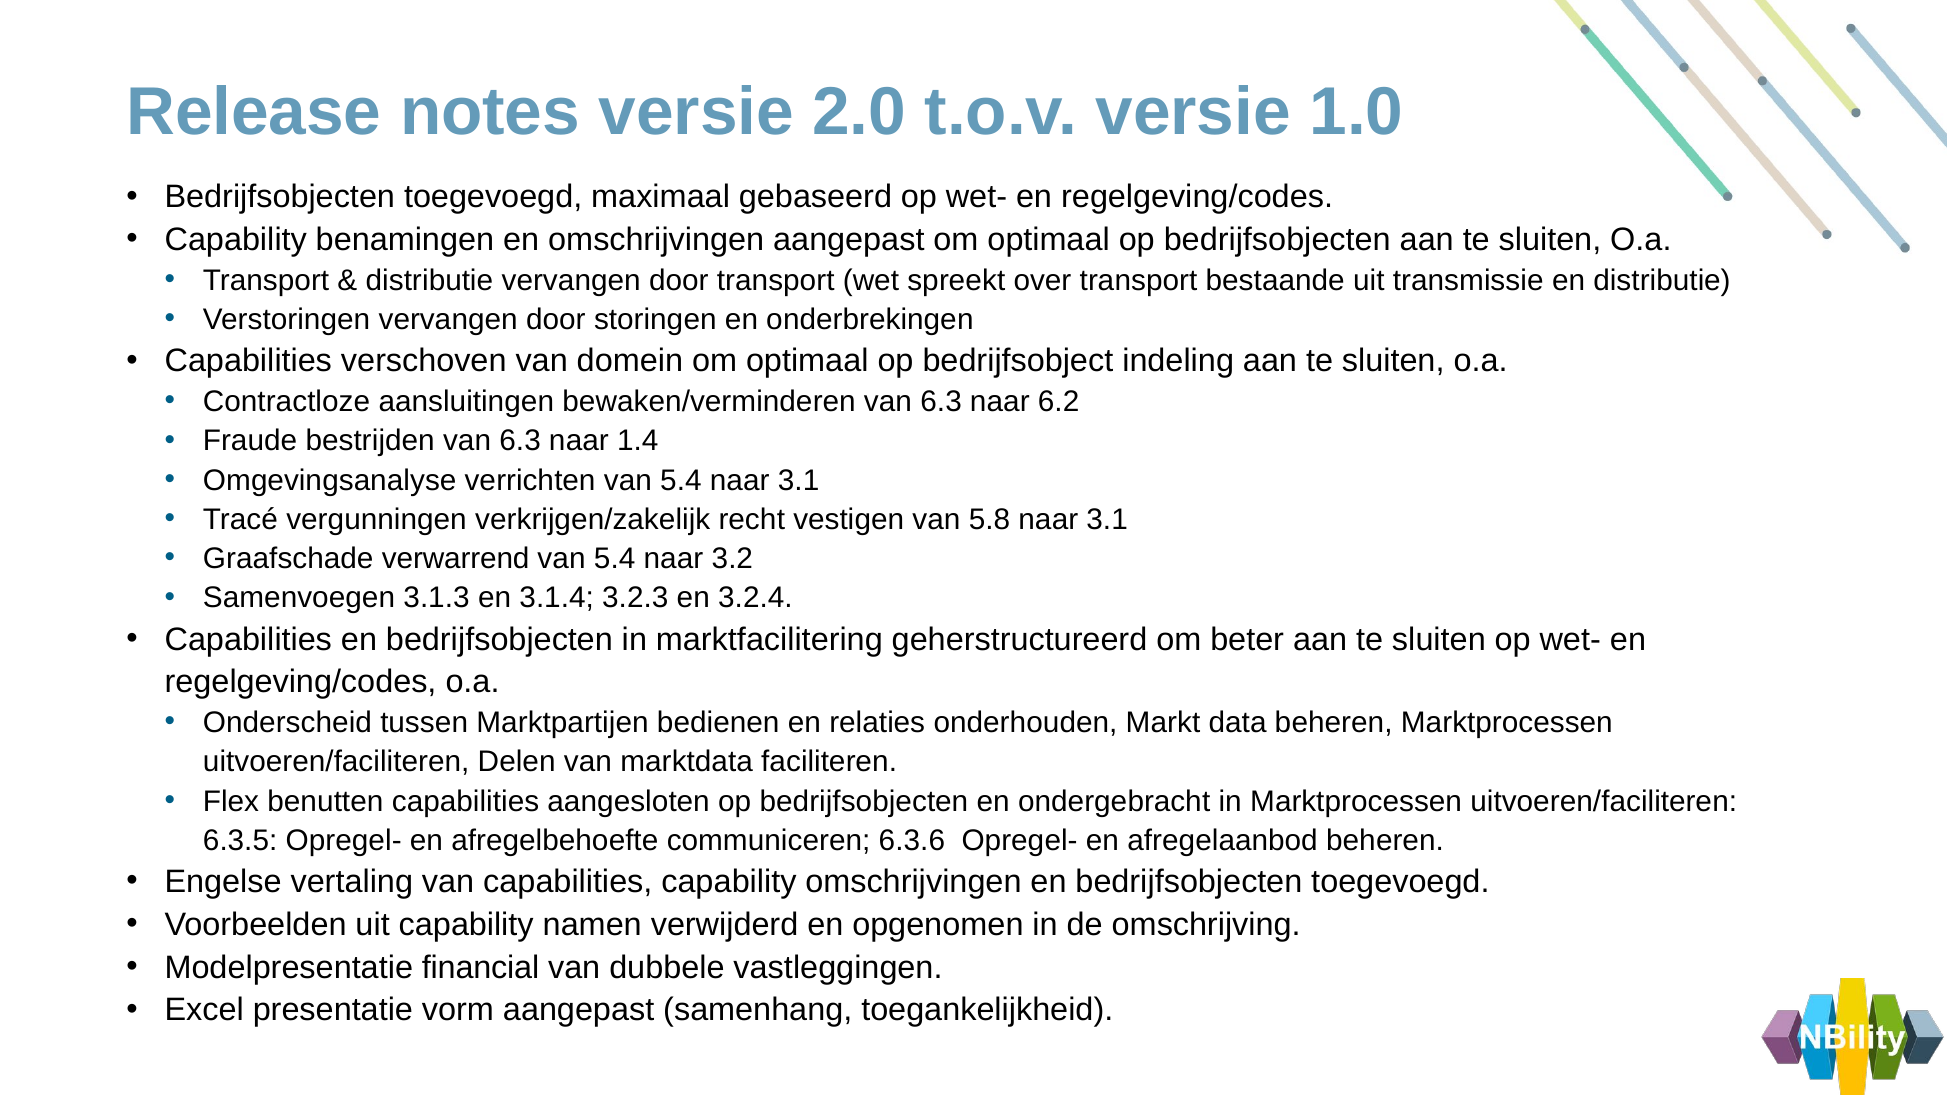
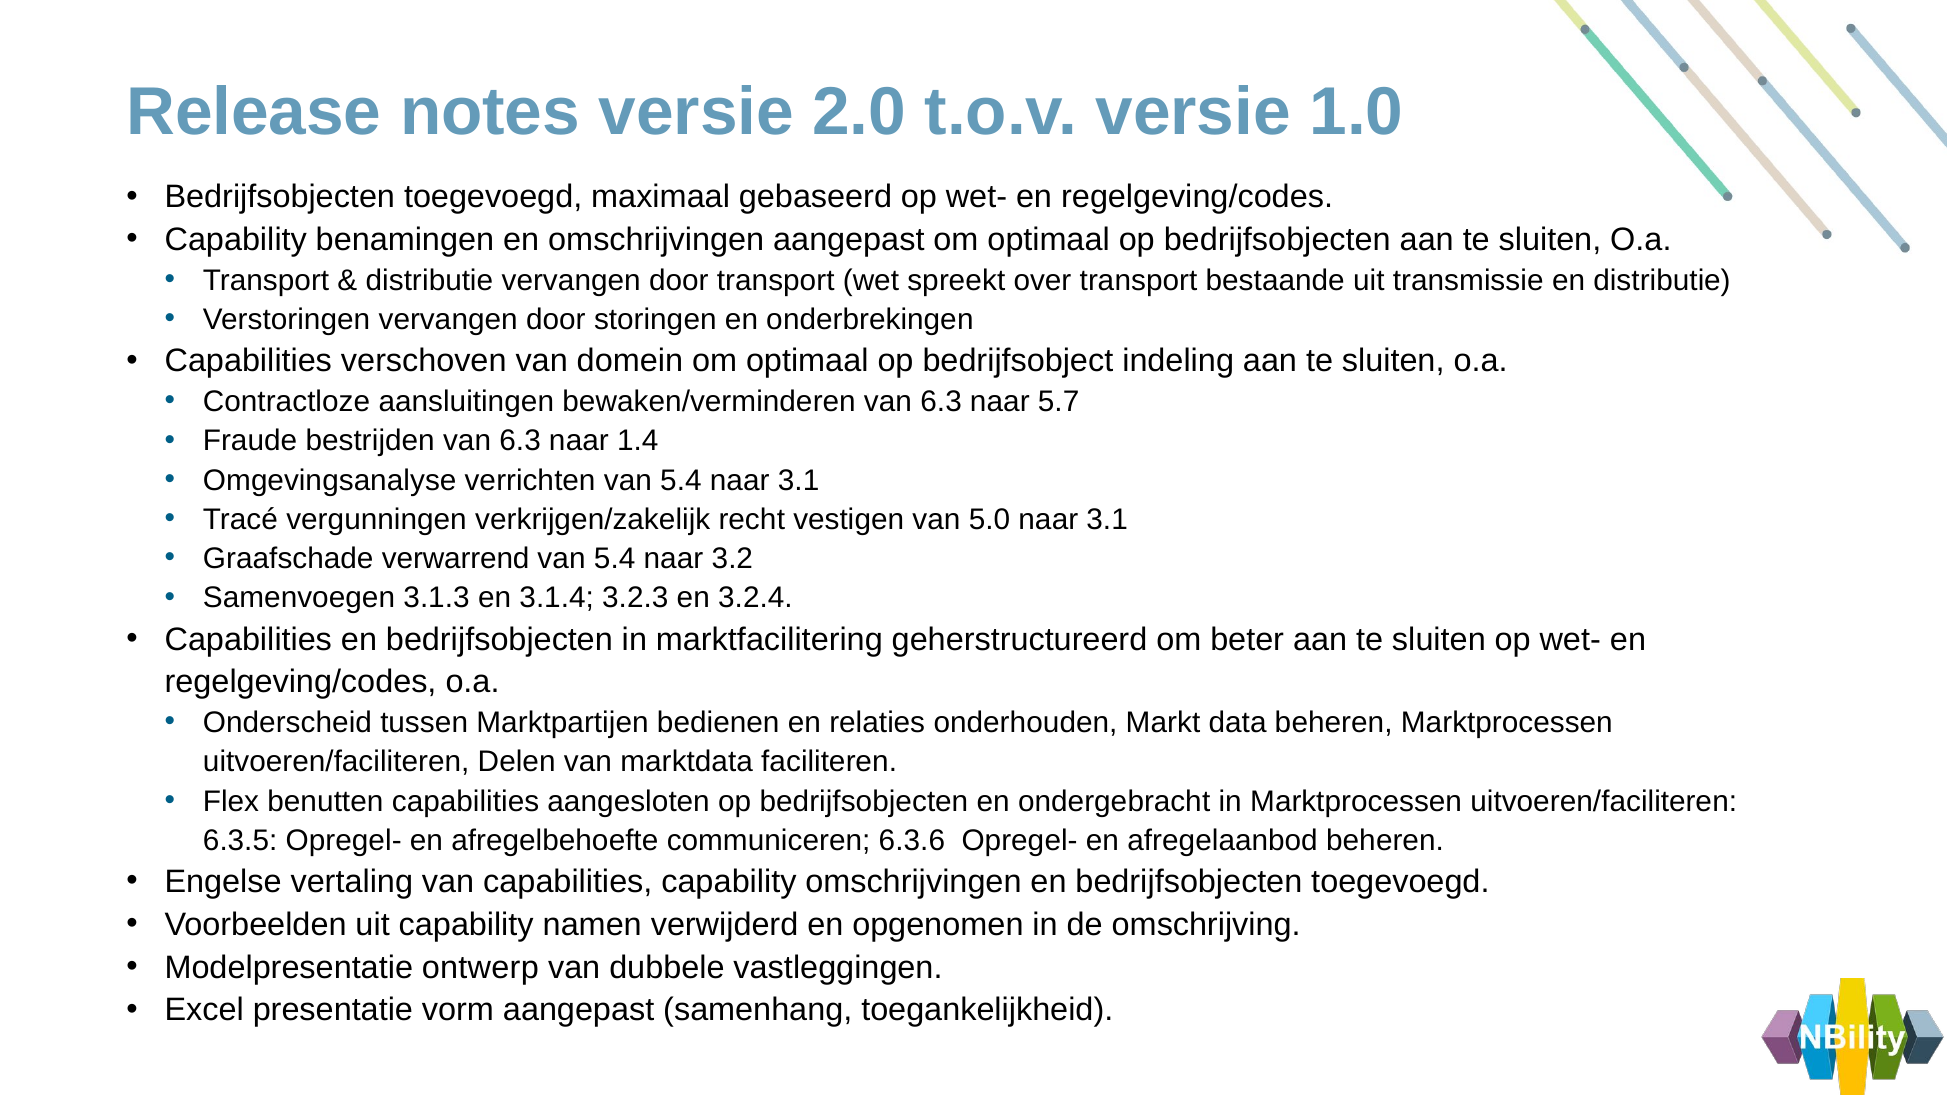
6.2: 6.2 -> 5.7 (1059, 402)
5.8: 5.8 -> 5.0 (989, 520)
financial: financial -> ontwerp (480, 968)
